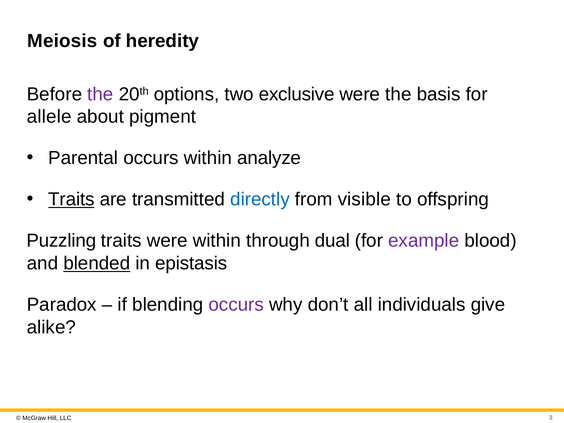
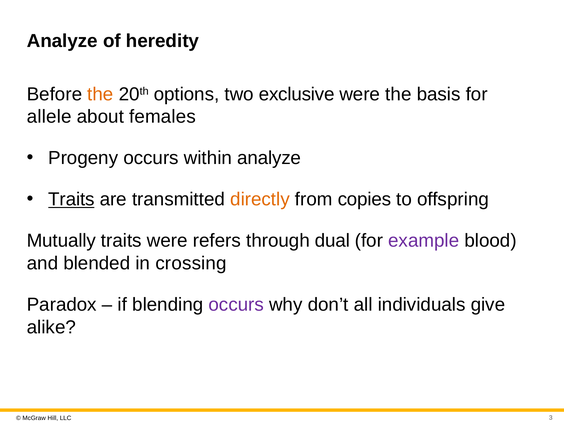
Meiosis: Meiosis -> Analyze (62, 41)
the colour: purple -> orange (100, 94)
pigment: pigment -> females (163, 117)
Parental: Parental -> Progeny (83, 158)
directly colour: blue -> orange (260, 199)
visible: visible -> copies (364, 199)
Puzzling: Puzzling -> Mutually (61, 241)
were within: within -> refers (217, 241)
blended underline: present -> none (97, 263)
epistasis: epistasis -> crossing (191, 263)
